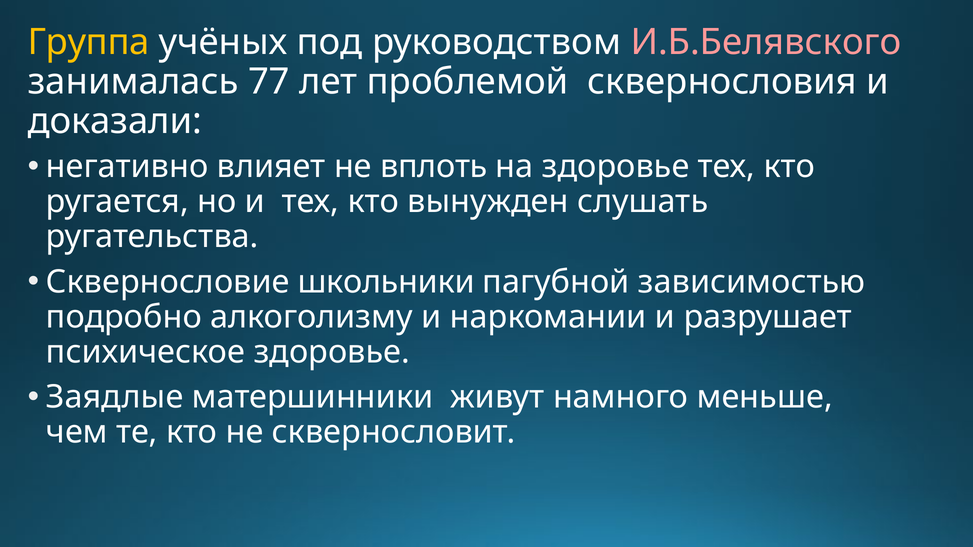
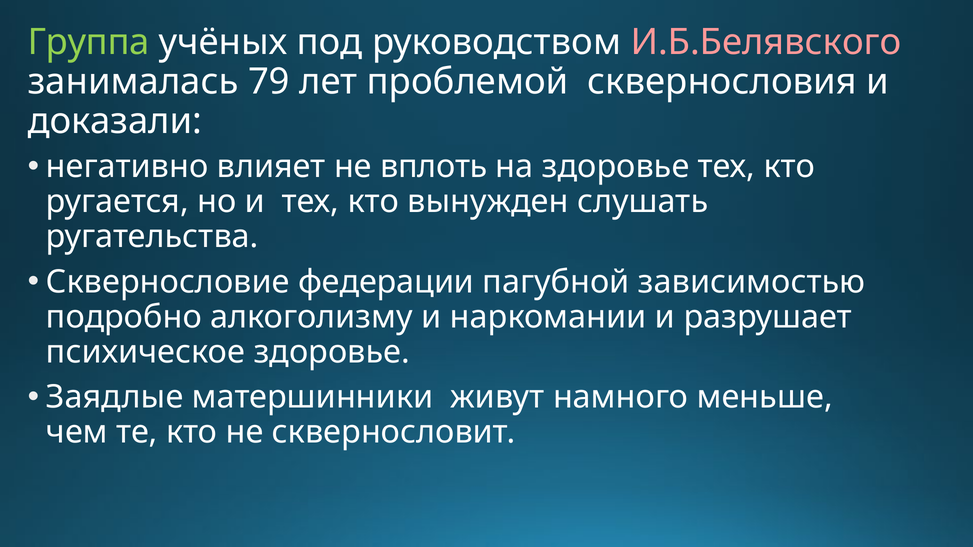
Группа colour: yellow -> light green (89, 42)
77: 77 -> 79 (269, 82)
школьники: школьники -> федерации (386, 282)
